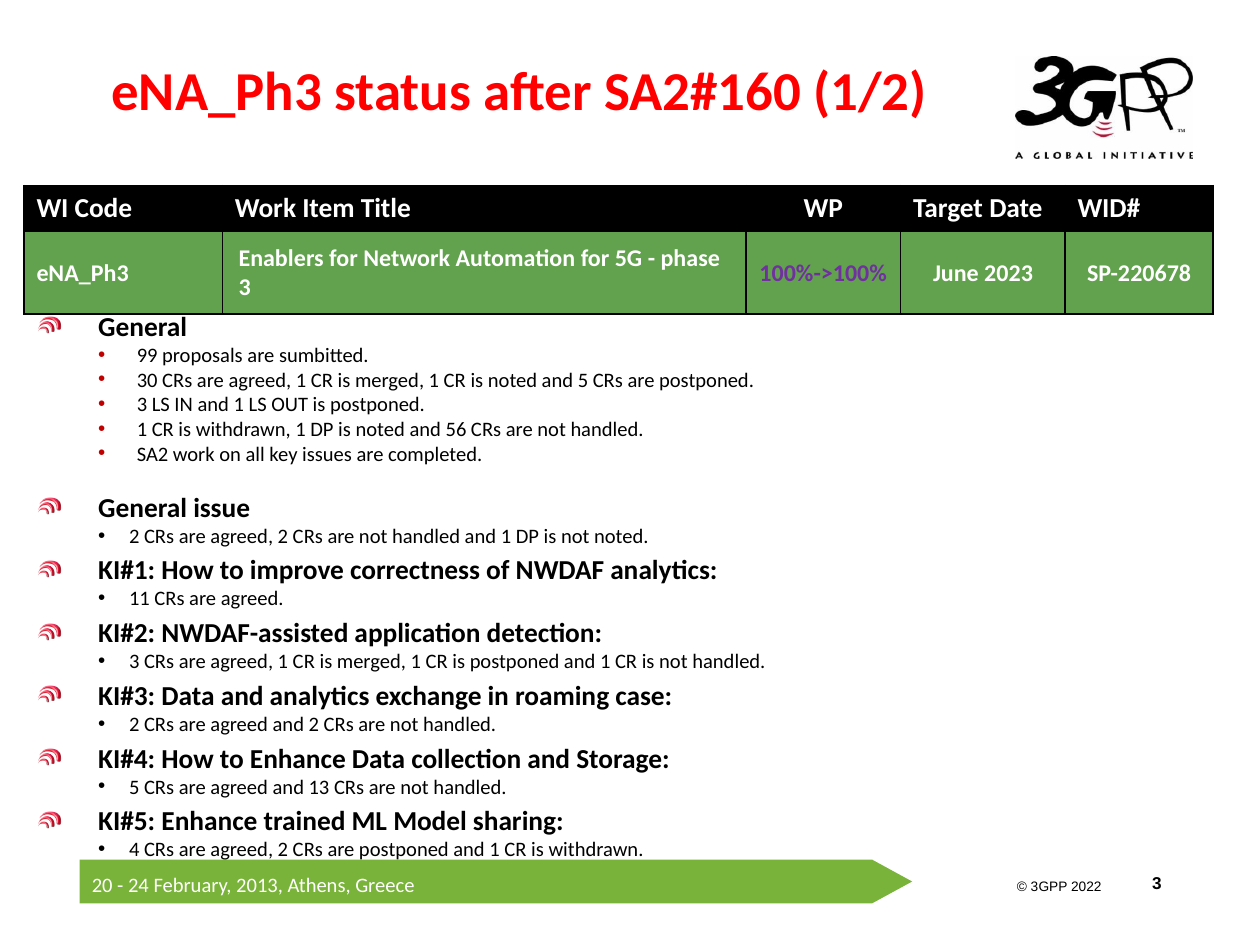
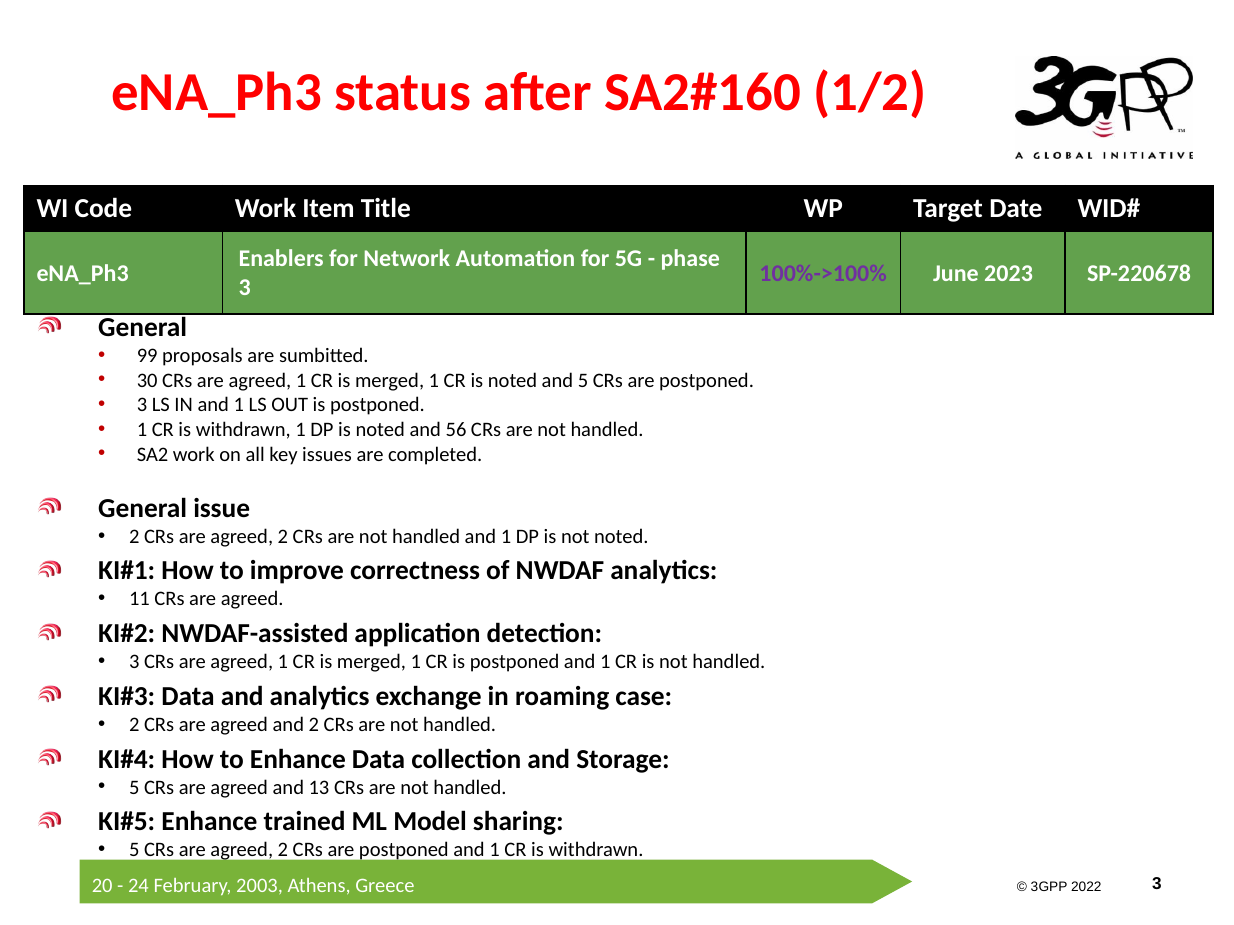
4: 4 -> 5 (134, 850)
2013: 2013 -> 2003 (260, 887)
